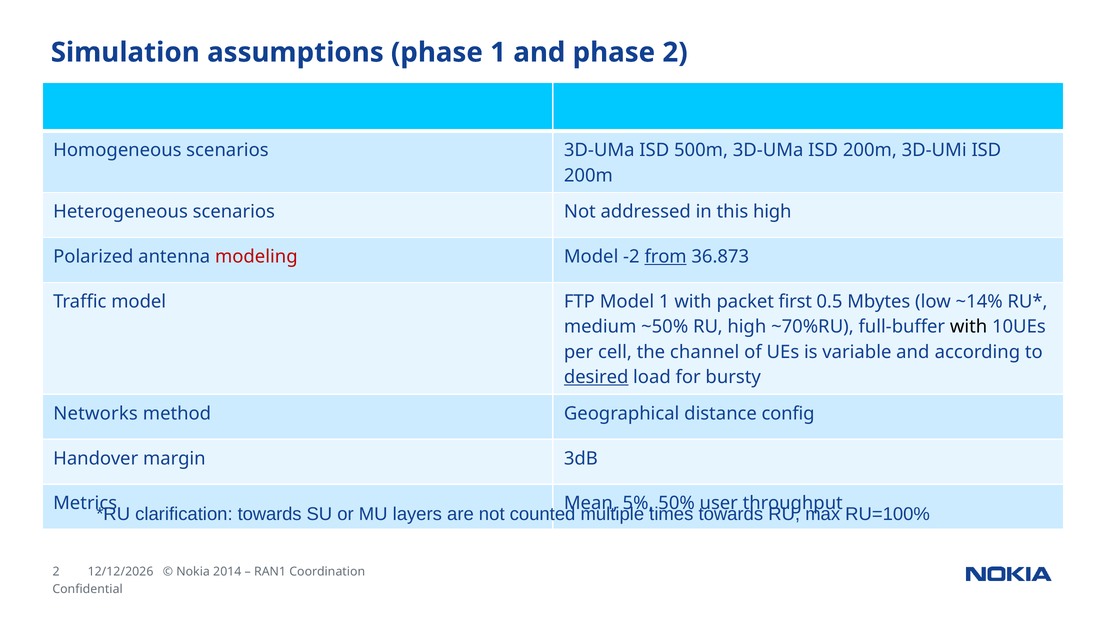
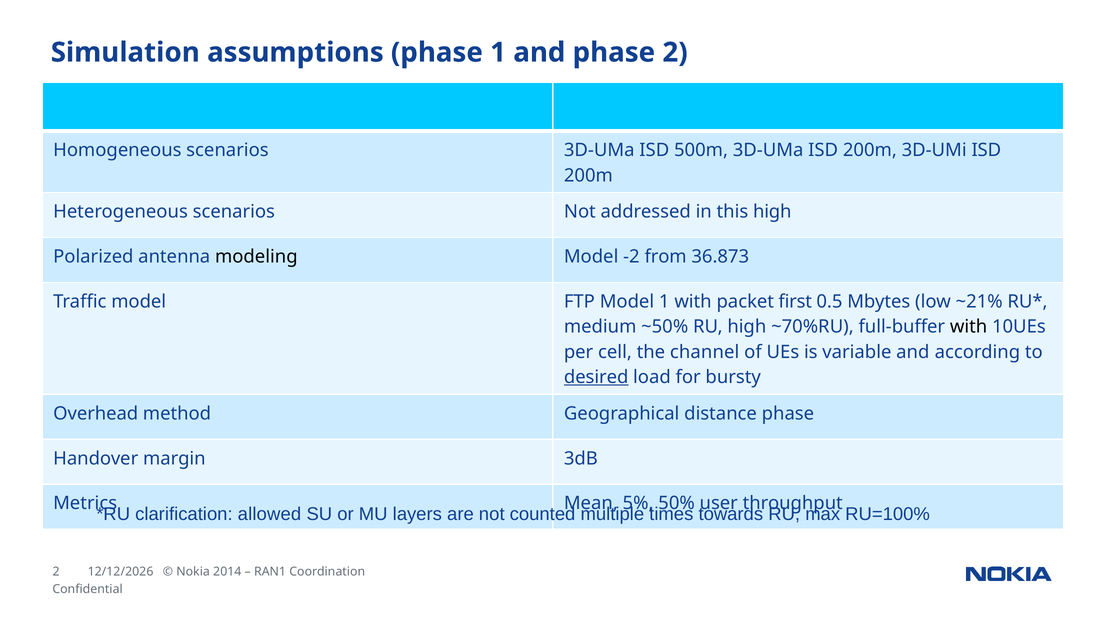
modeling colour: red -> black (256, 257)
from underline: present -> none (666, 257)
~14%: ~14% -> ~21% (979, 302)
Networks: Networks -> Overhead (96, 414)
distance config: config -> phase (788, 414)
clarification towards: towards -> allowed (269, 514)
